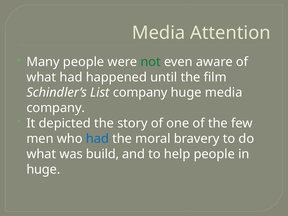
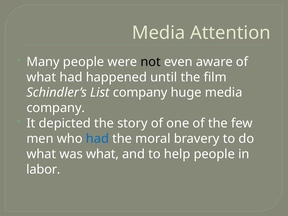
not colour: green -> black (151, 62)
was build: build -> what (103, 154)
huge: huge -> labor (43, 169)
